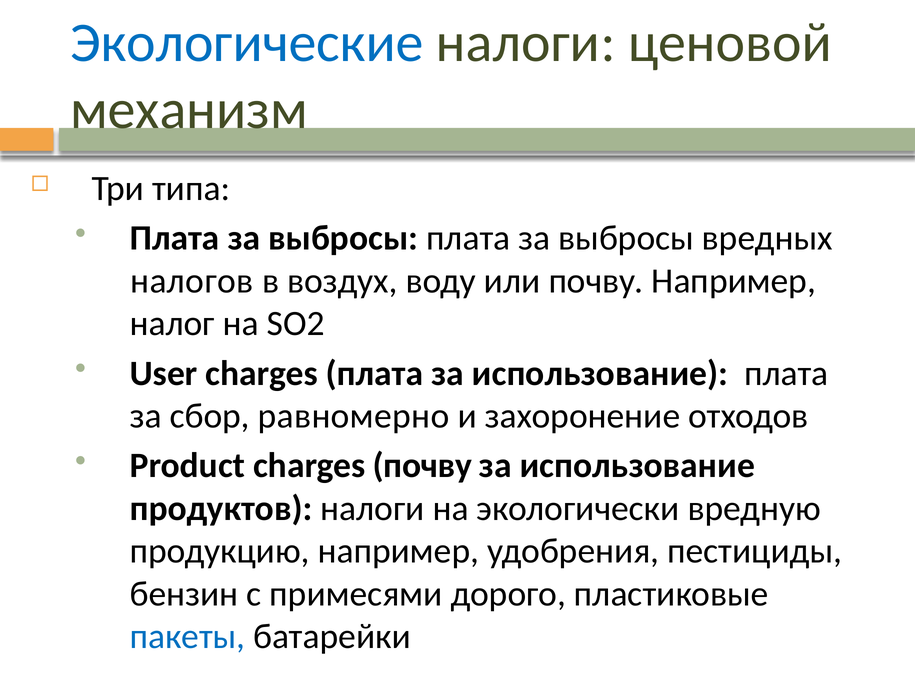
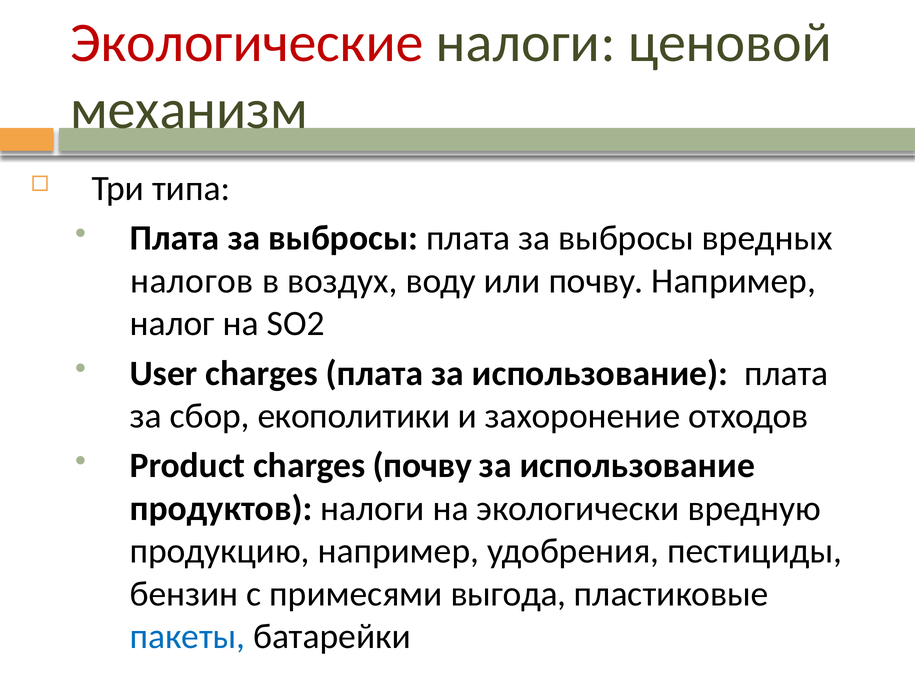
Экологические colour: blue -> red (247, 43)
равномерно: равномерно -> екополитики (354, 416)
дорого: дорого -> выгода (508, 594)
